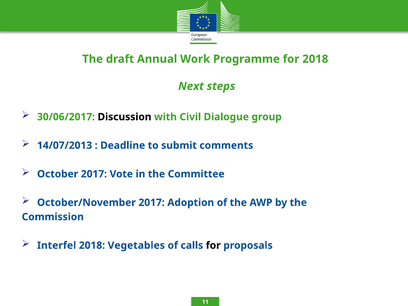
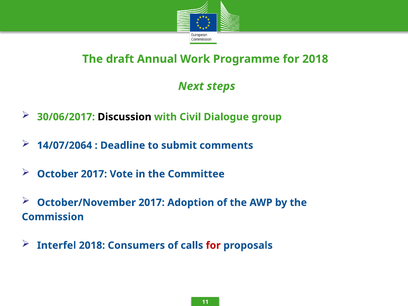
14/07/2013: 14/07/2013 -> 14/07/2064 (65, 145)
Vegetables: Vegetables -> Consumers (136, 245)
for colour: black -> red (213, 245)
